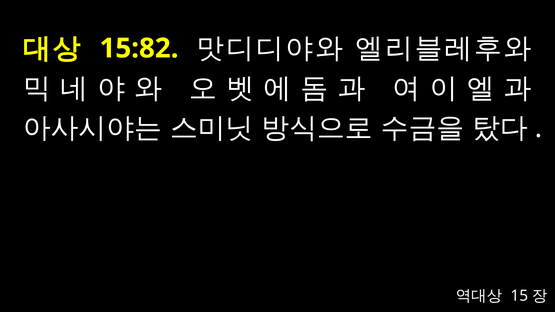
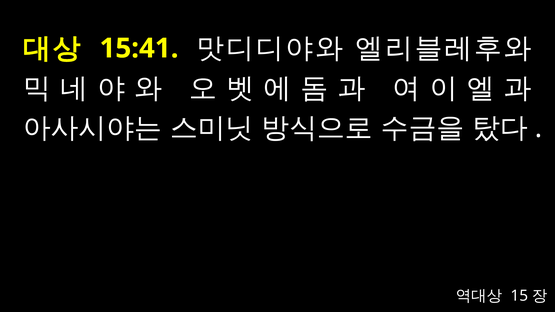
15:82: 15:82 -> 15:41 (139, 48)
